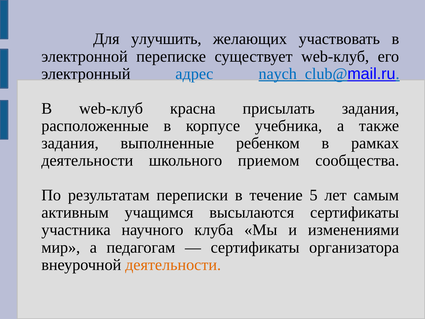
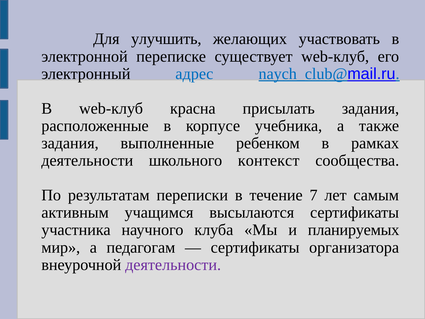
приемом: приемом -> контекст (269, 160)
5: 5 -> 7 (314, 195)
изменениями: изменениями -> планируемых (354, 230)
деятельности colour: orange -> purple (173, 265)
